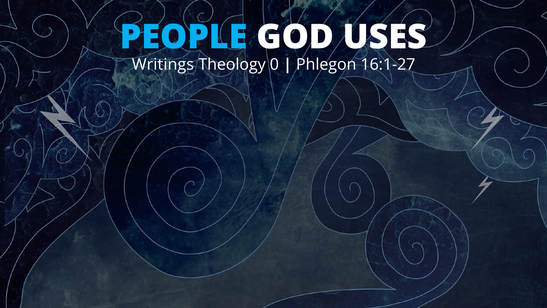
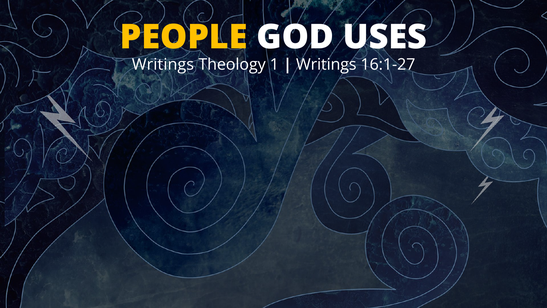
PEOPLE colour: light blue -> yellow (184, 37)
0: 0 -> 1 (274, 64)
Phlegon: Phlegon -> Writings (326, 64)
